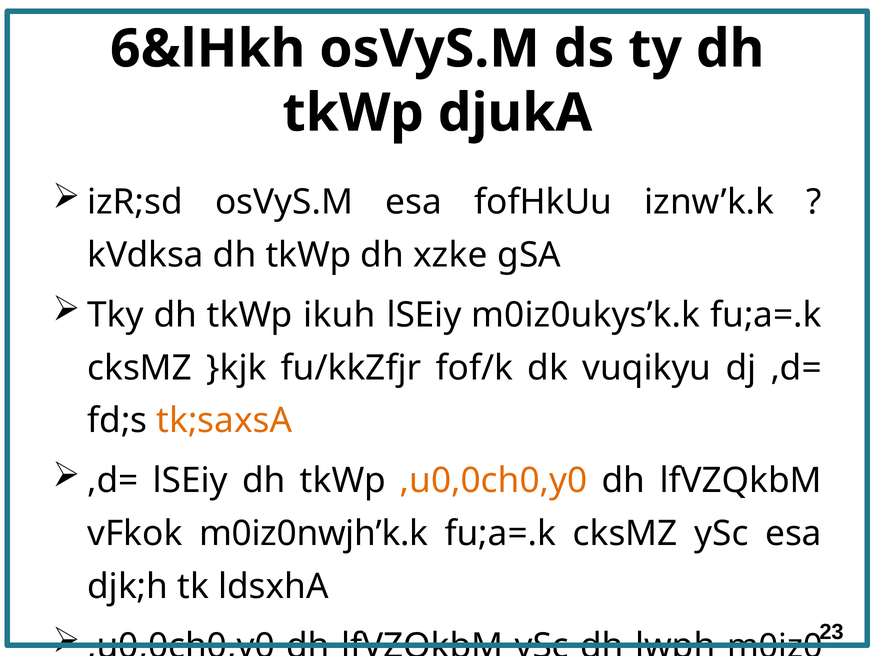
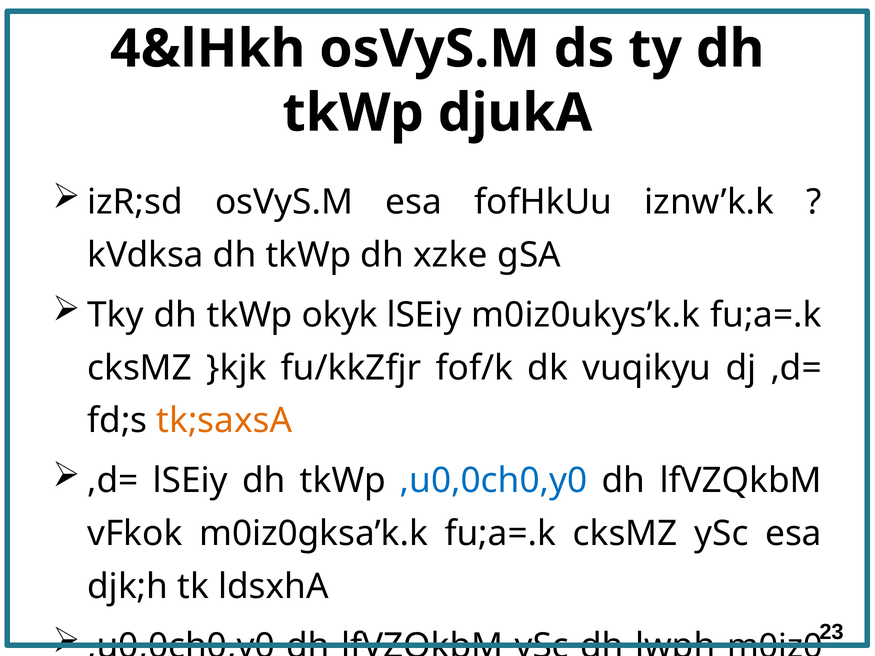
6&lHkh: 6&lHkh -> 4&lHkh (208, 49)
ikuh: ikuh -> okyk (340, 315)
,u0,0ch0,y0 colour: orange -> blue (494, 481)
m0iz0nwjh’k.k: m0iz0nwjh’k.k -> m0iz0gksa’k.k (314, 534)
